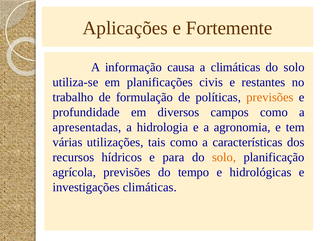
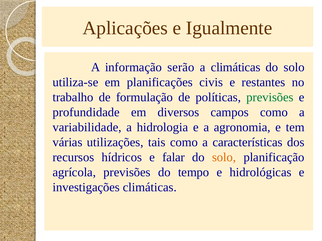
Fortemente: Fortemente -> Igualmente (229, 28)
causa: causa -> serão (181, 67)
previsões colour: orange -> green (270, 97)
apresentadas: apresentadas -> variabilidade (87, 127)
para: para -> falar (174, 158)
